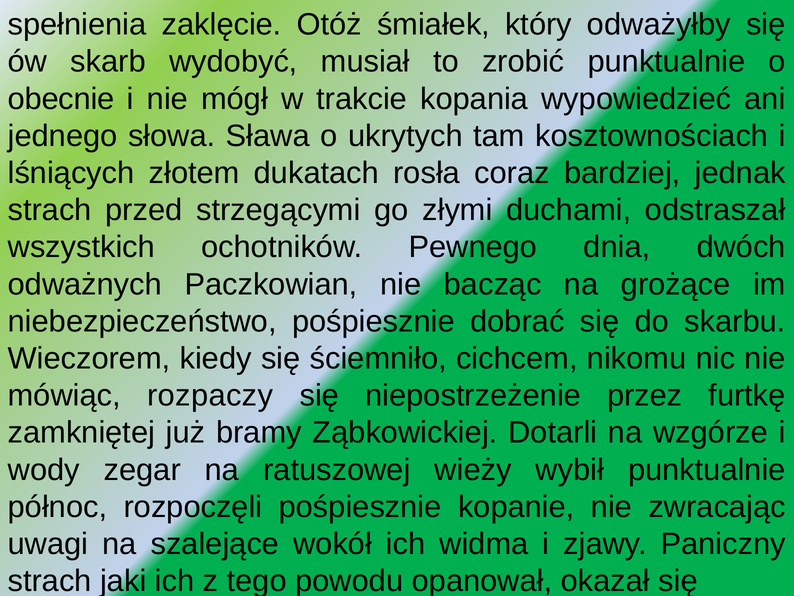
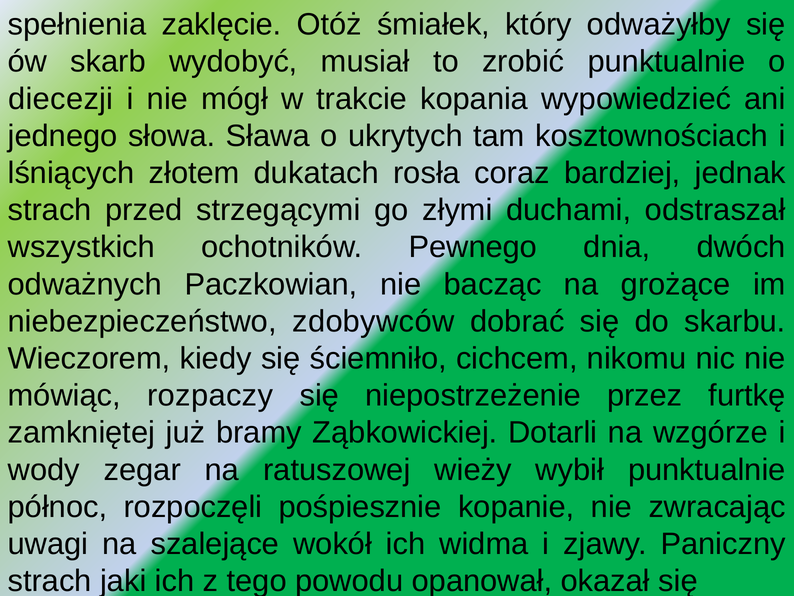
obecnie: obecnie -> diecezji (61, 99)
niebezpieczeństwo pośpiesznie: pośpiesznie -> zdobywców (373, 321)
